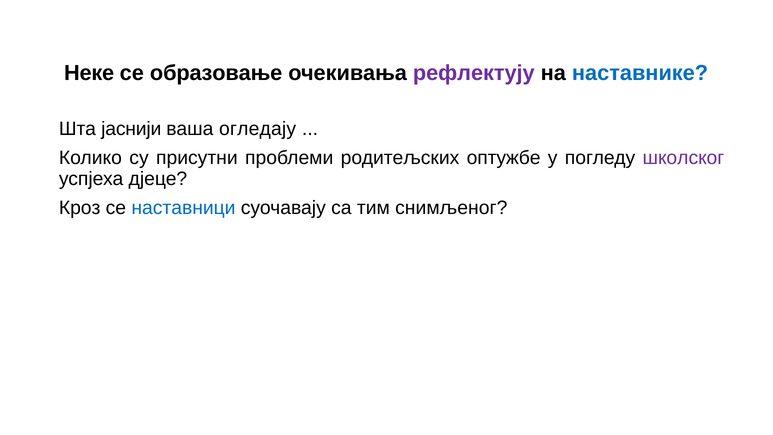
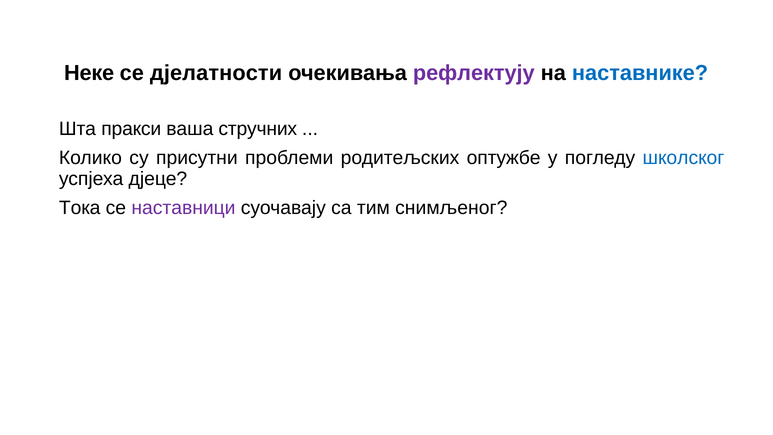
образовање: образовање -> дјелатности (216, 73)
јаснији: јаснији -> пракси (131, 129)
огледају: огледају -> стручних (258, 129)
школског colour: purple -> blue (683, 158)
Кроз: Кроз -> Тока (80, 208)
наставници colour: blue -> purple (183, 208)
